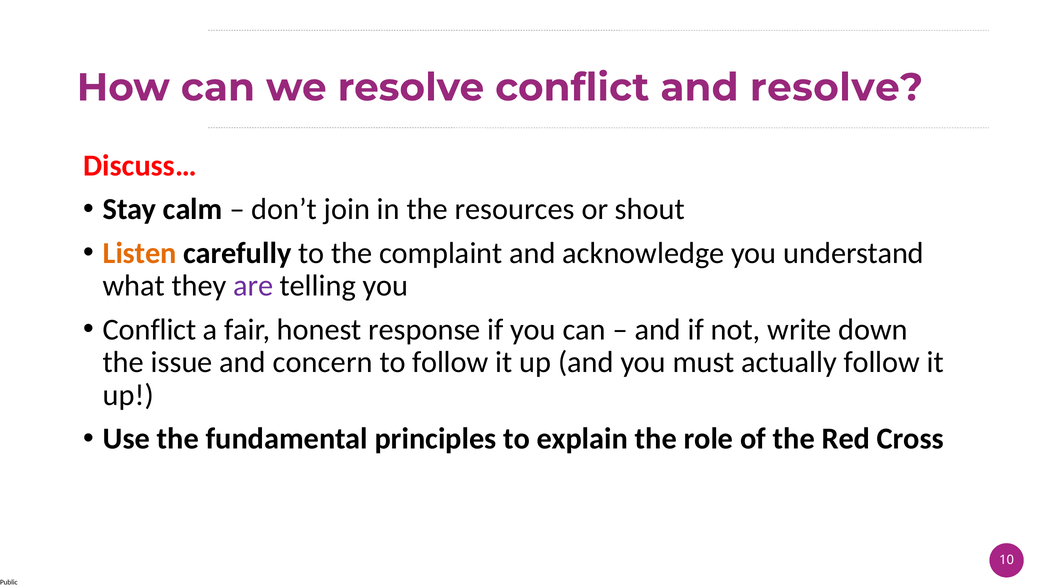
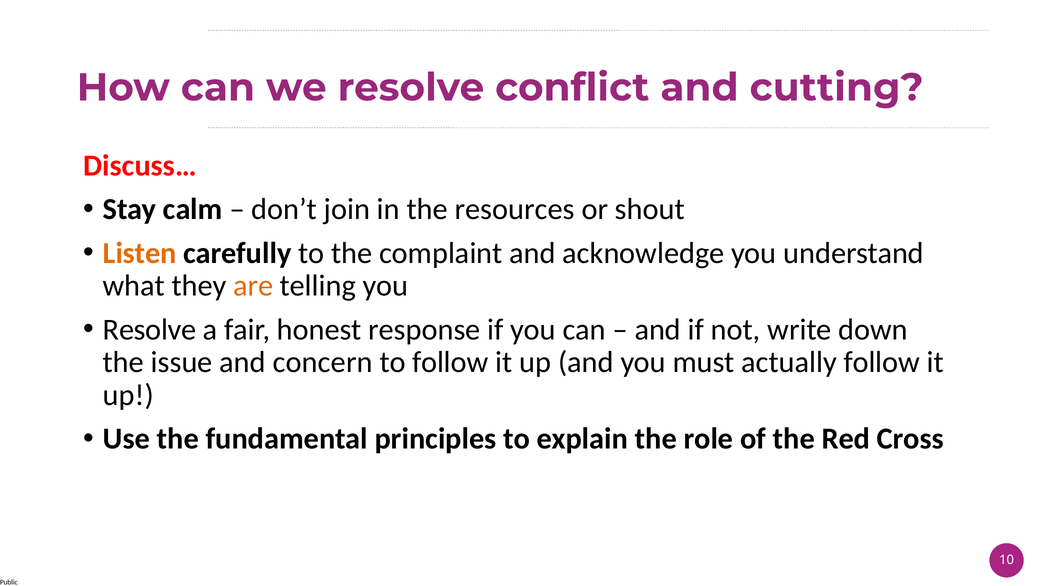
and resolve: resolve -> cutting (837, 88)
are colour: purple -> orange (253, 286)
Conflict: Conflict -> Resolve (150, 329)
